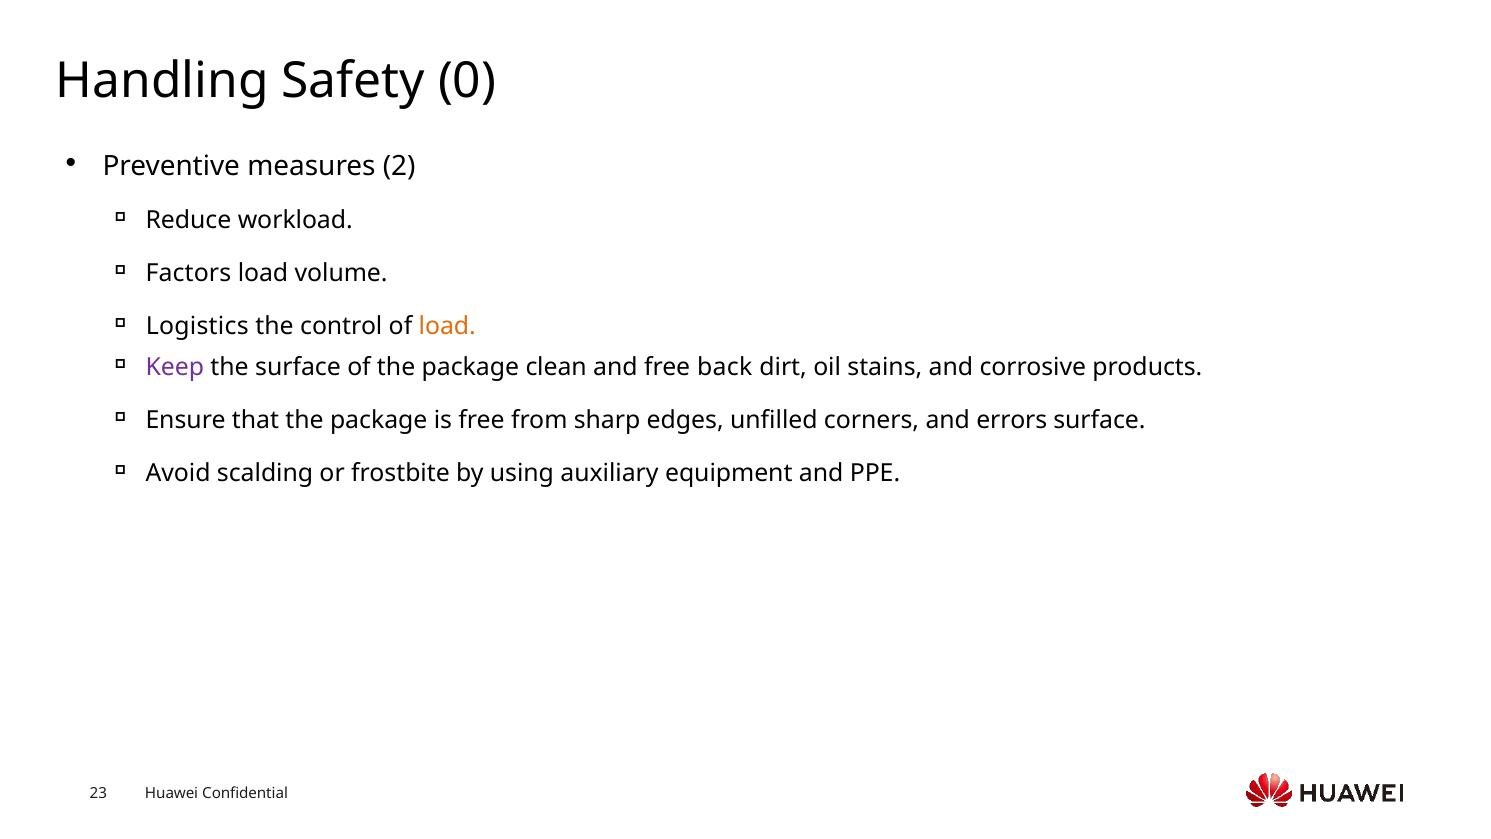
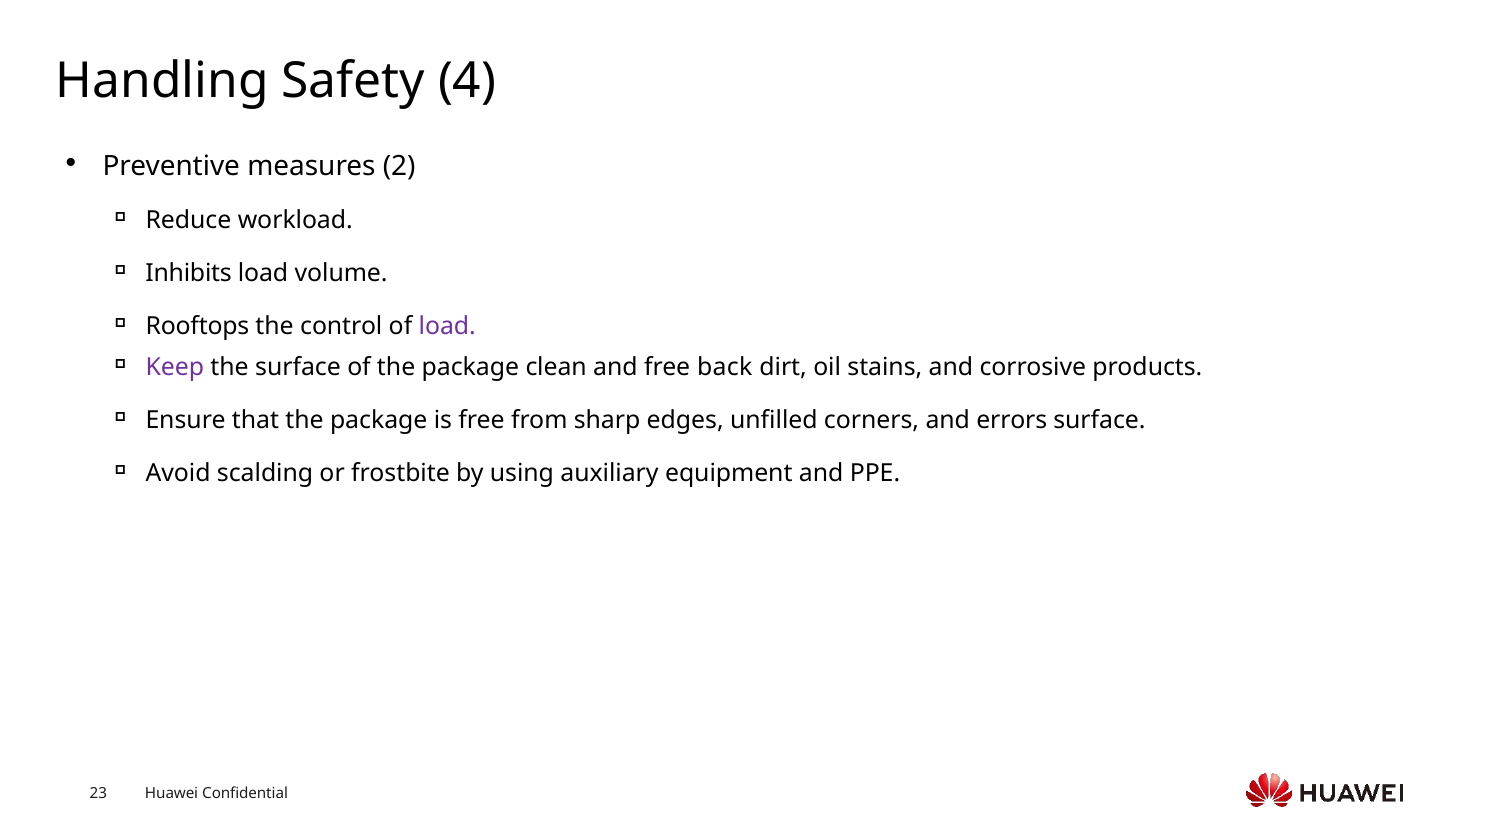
0: 0 -> 4 (467, 81)
Factors: Factors -> Inhibits (189, 273)
Logistics: Logistics -> Rooftops (197, 326)
load colour: orange -> purple (447, 326)
